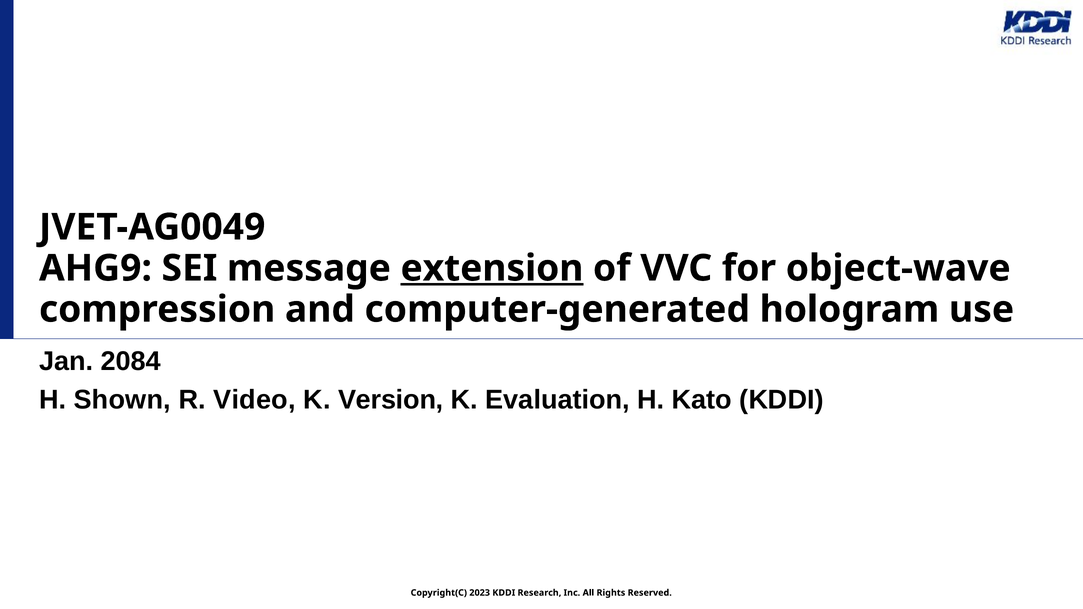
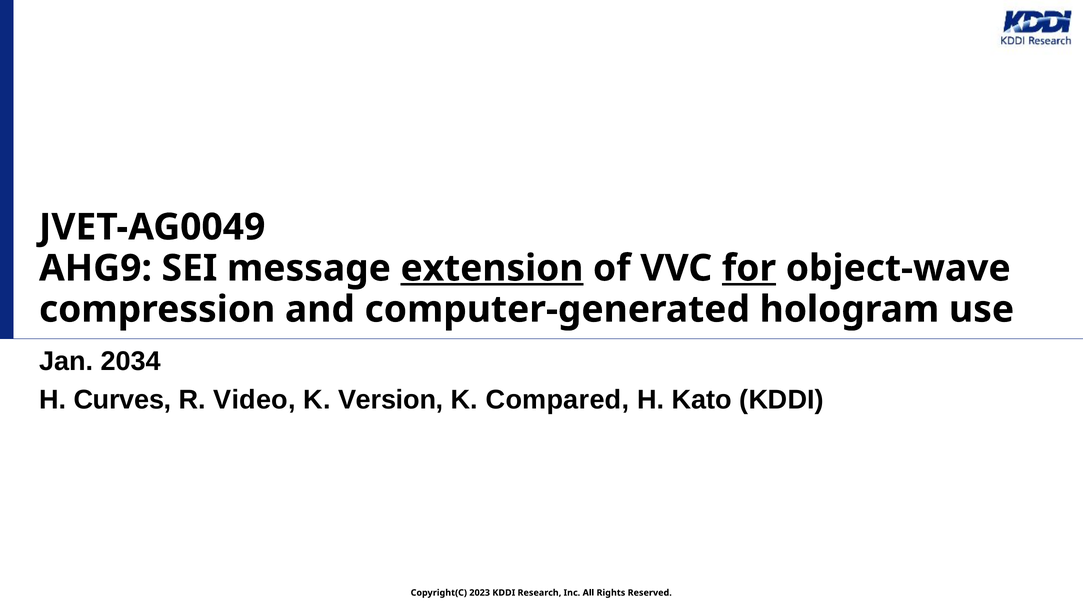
for underline: none -> present (749, 268)
2084: 2084 -> 2034 (131, 361)
Shown: Shown -> Curves (122, 400)
Evaluation: Evaluation -> Compared (557, 400)
